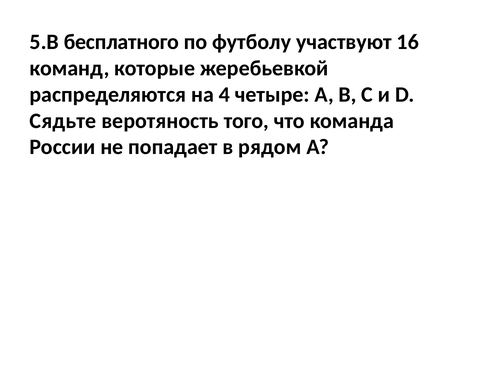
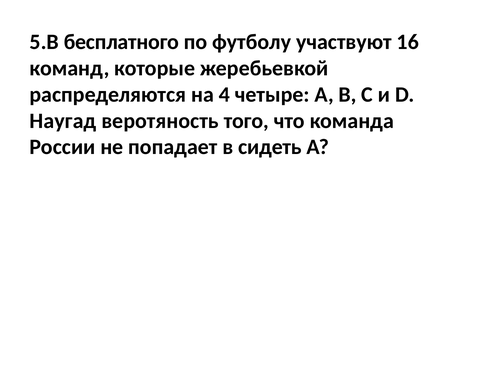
Сядьте: Сядьте -> Наугад (63, 121)
рядом: рядом -> сидеть (270, 147)
